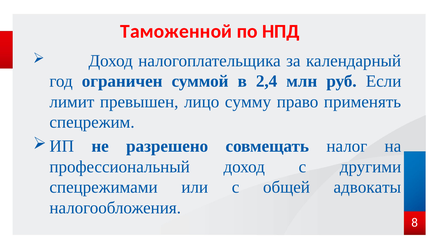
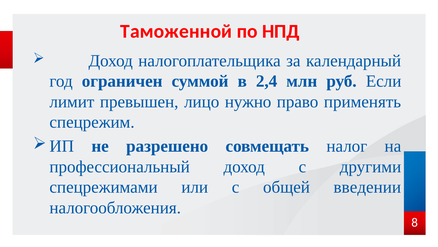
сумму: сумму -> нужно (248, 102)
адвокаты: адвокаты -> введении (367, 187)
